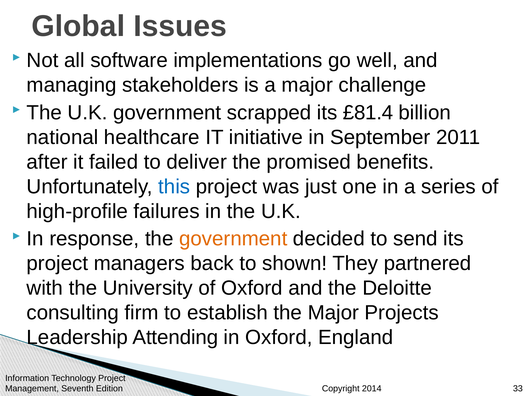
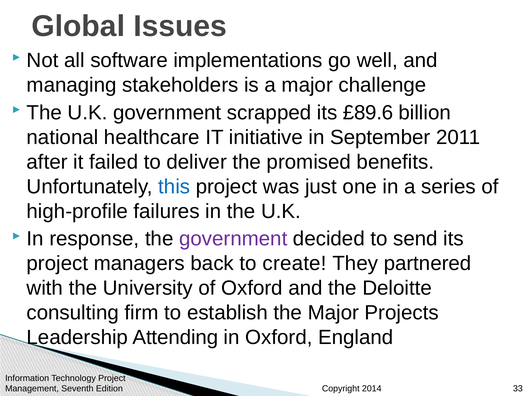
£81.4: £81.4 -> £89.6 (368, 113)
government colour: orange -> purple (233, 239)
shown: shown -> create (295, 264)
